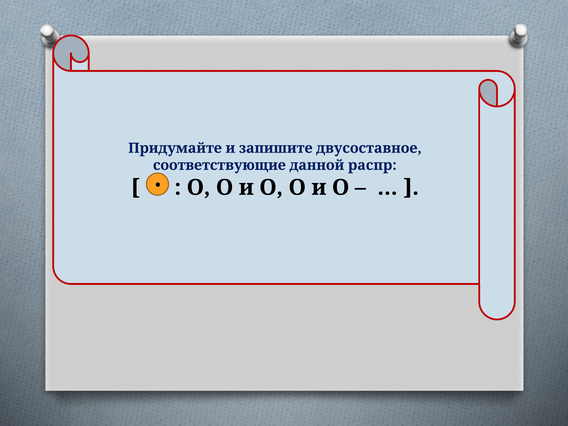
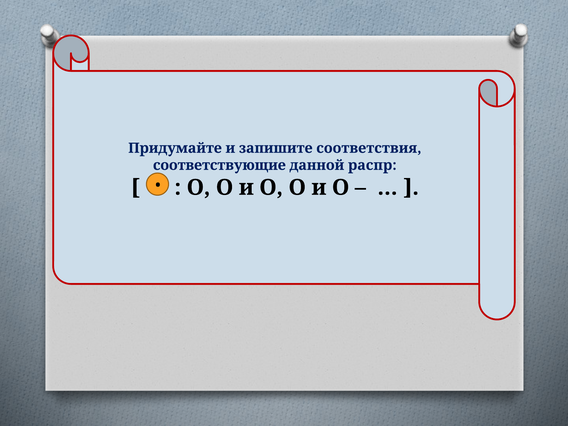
двусоставное: двусоставное -> соответствия (369, 148)
